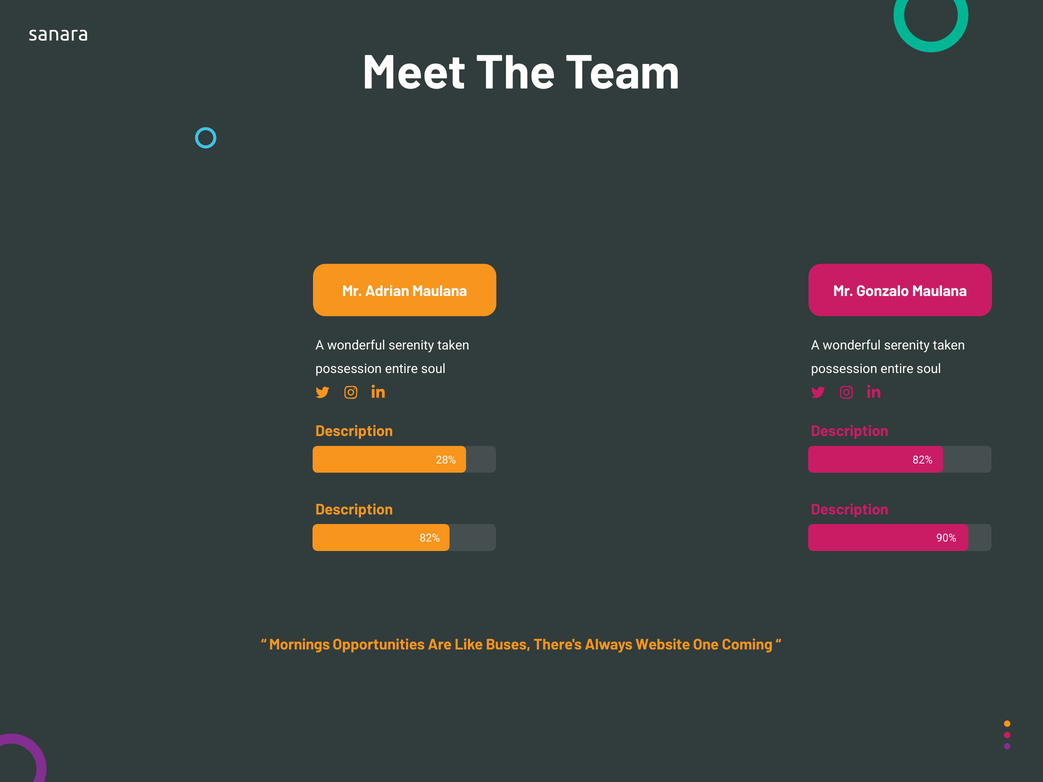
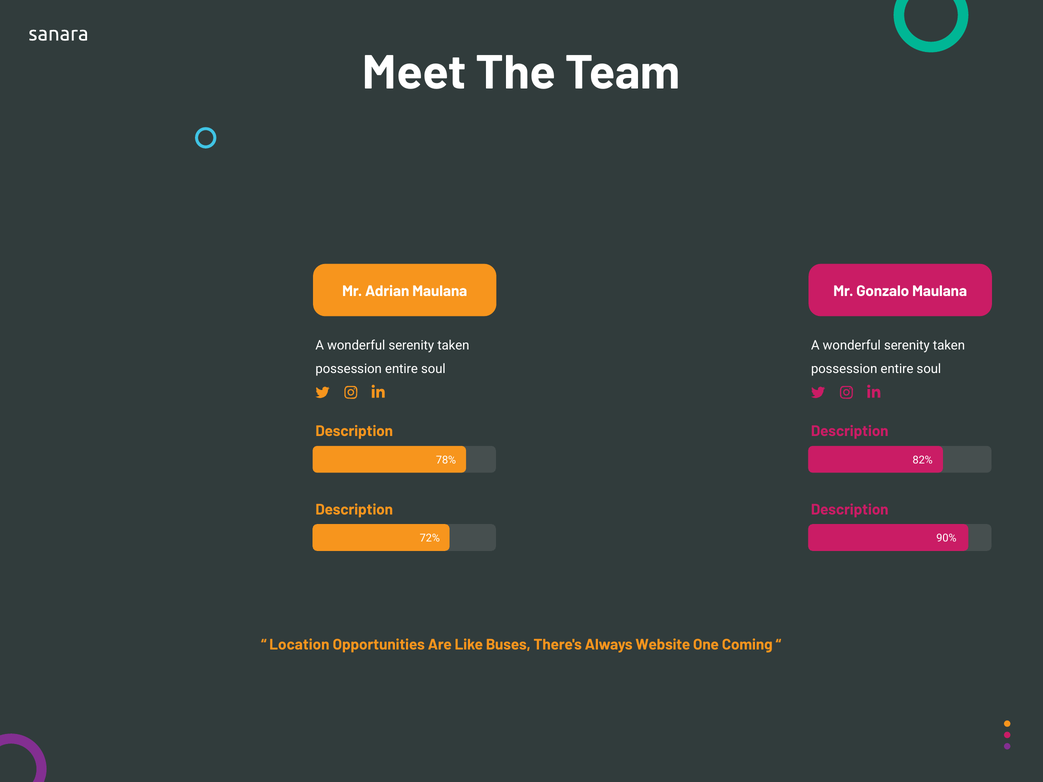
28%: 28% -> 78% (446, 460)
82%: 82% -> 72% (430, 538)
Mornings: Mornings -> Location (299, 645)
